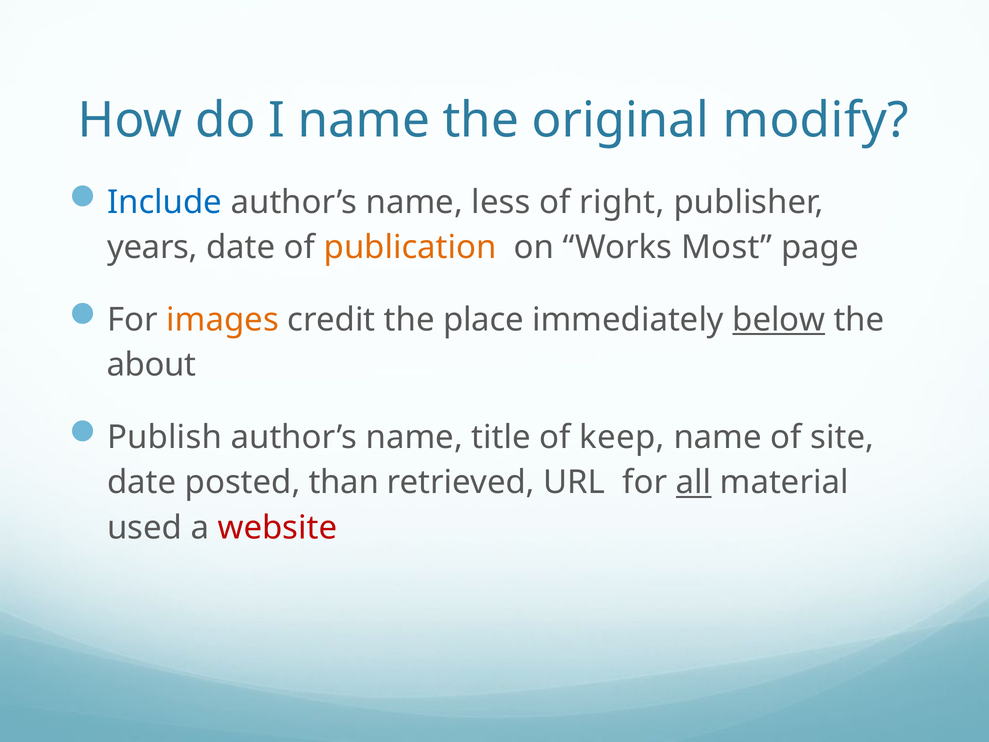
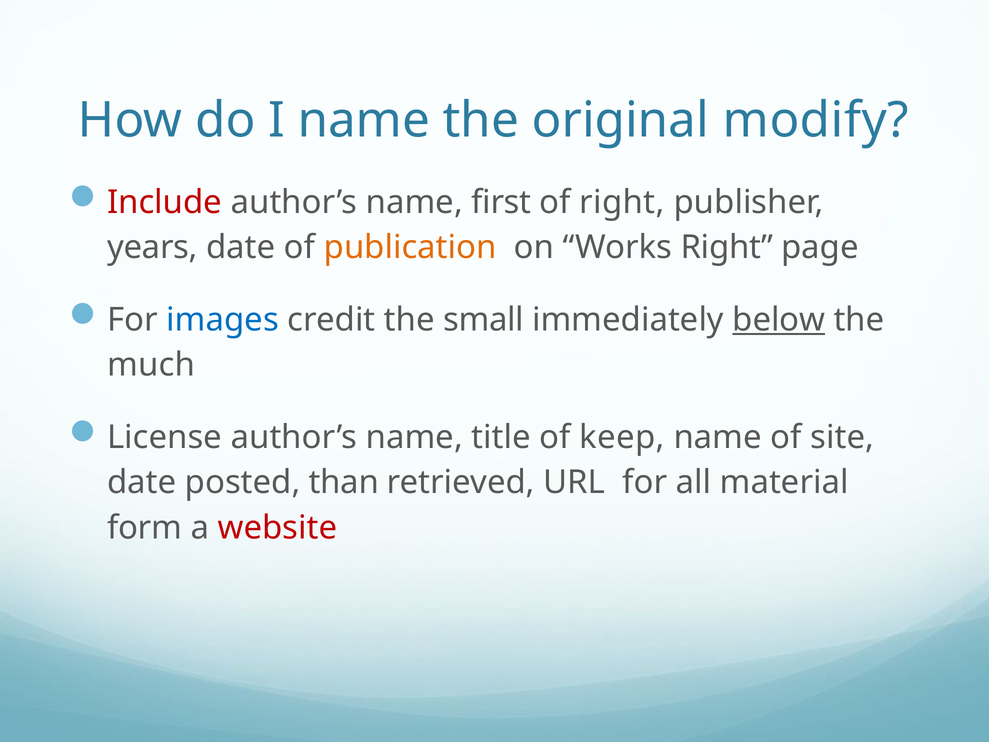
Include colour: blue -> red (165, 202)
less: less -> first (501, 202)
Works Most: Most -> Right (727, 247)
images colour: orange -> blue (223, 320)
place: place -> small (484, 320)
about: about -> much (151, 365)
Publish: Publish -> License (165, 437)
all underline: present -> none (694, 482)
used: used -> form (145, 527)
